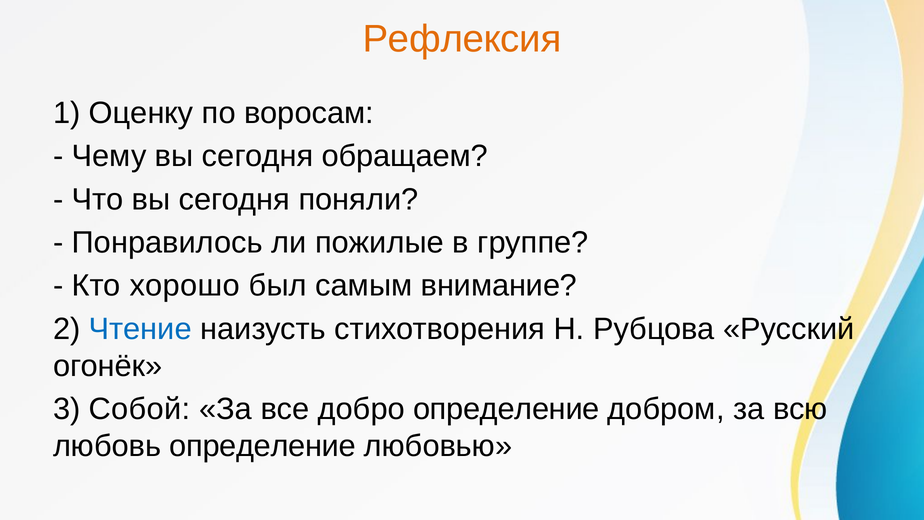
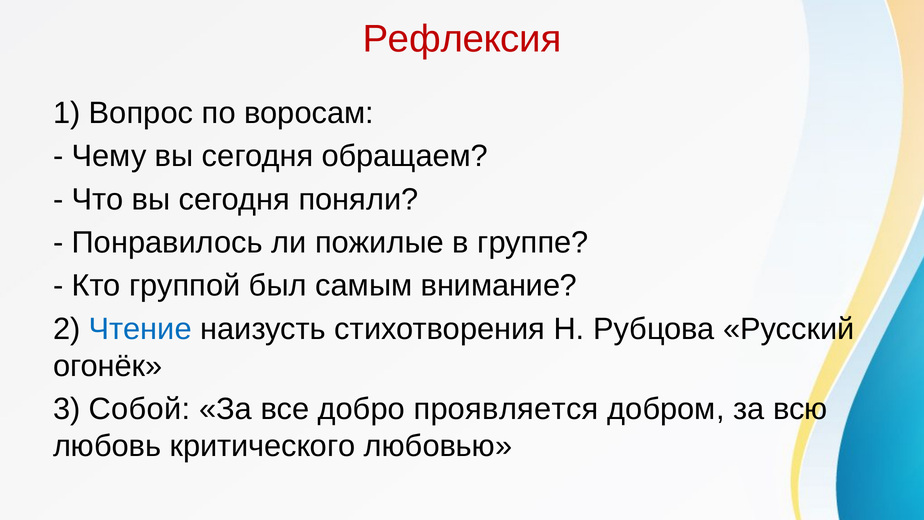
Рефлексия colour: orange -> red (462, 39)
Оценку: Оценку -> Вопрос (141, 113)
хорошо: хорошо -> группой (185, 286)
добро определение: определение -> проявляется (506, 409)
любовь определение: определение -> критического (263, 446)
